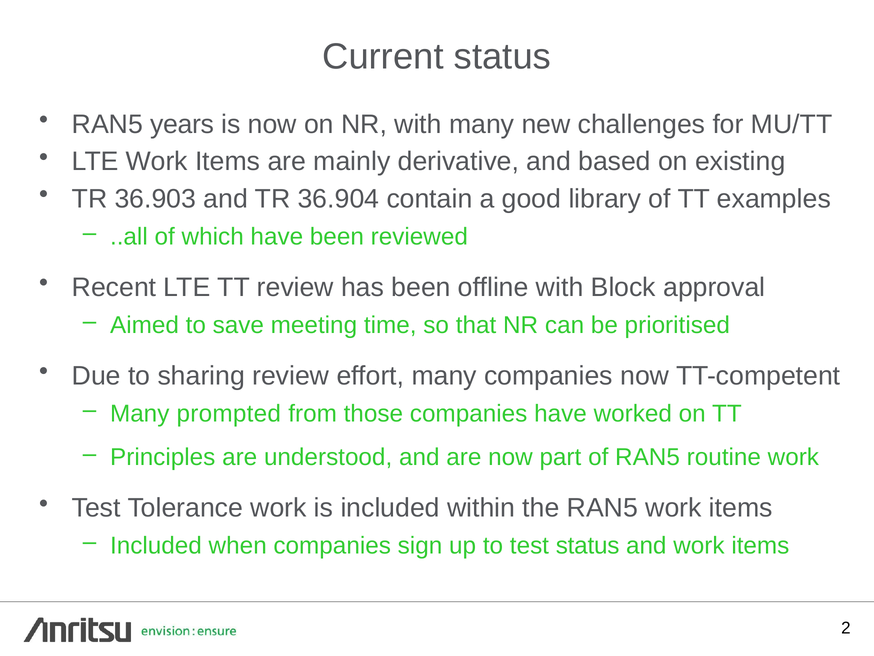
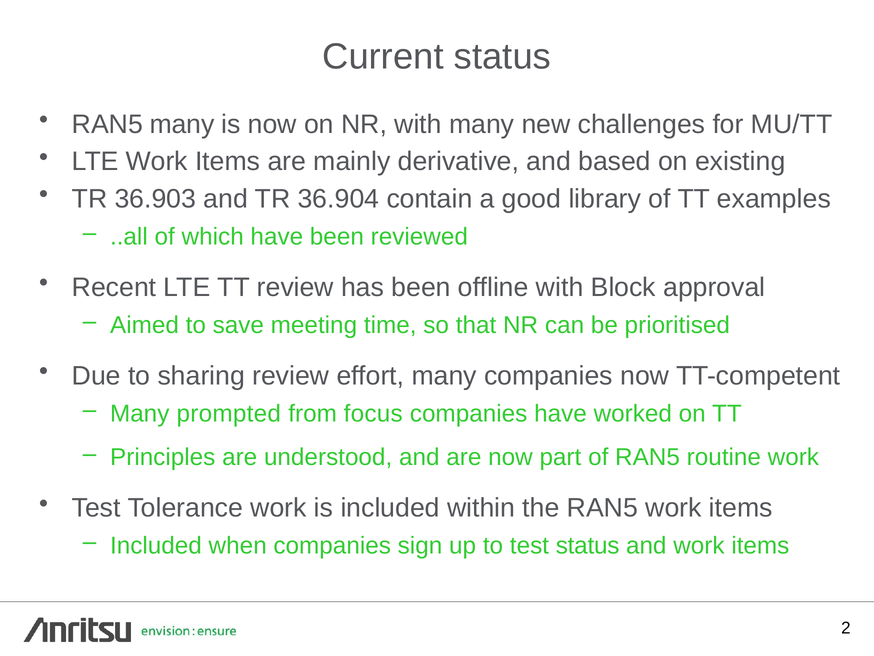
RAN5 years: years -> many (182, 124)
those: those -> focus (373, 413)
